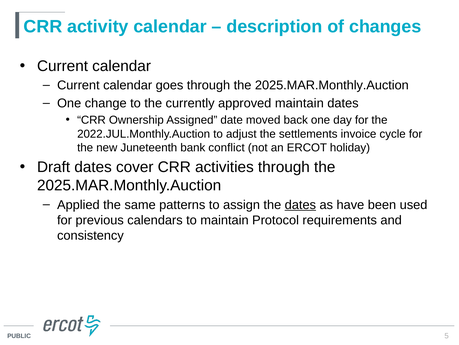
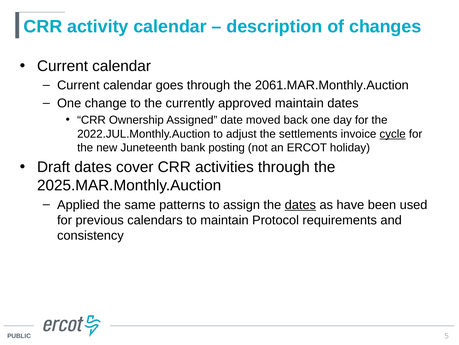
goes through the 2025.MAR.Monthly.Auction: 2025.MAR.Monthly.Auction -> 2061.MAR.Monthly.Auction (332, 85)
cycle underline: none -> present (393, 134)
conflict: conflict -> posting (227, 147)
